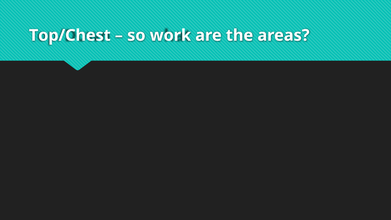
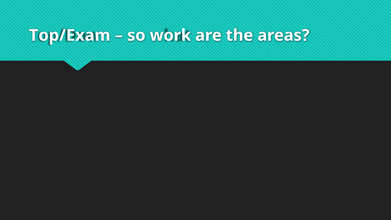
Top/Chest: Top/Chest -> Top/Exam (70, 35)
